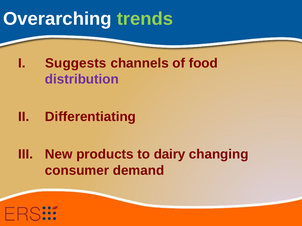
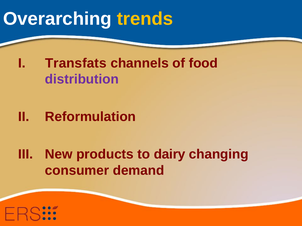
trends colour: light green -> yellow (145, 19)
Suggests: Suggests -> Transfats (76, 63)
Differentiating: Differentiating -> Reformulation (90, 117)
